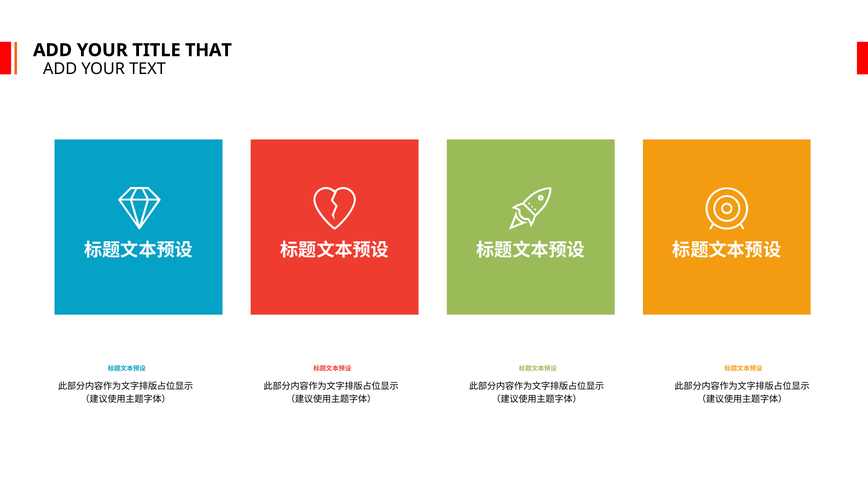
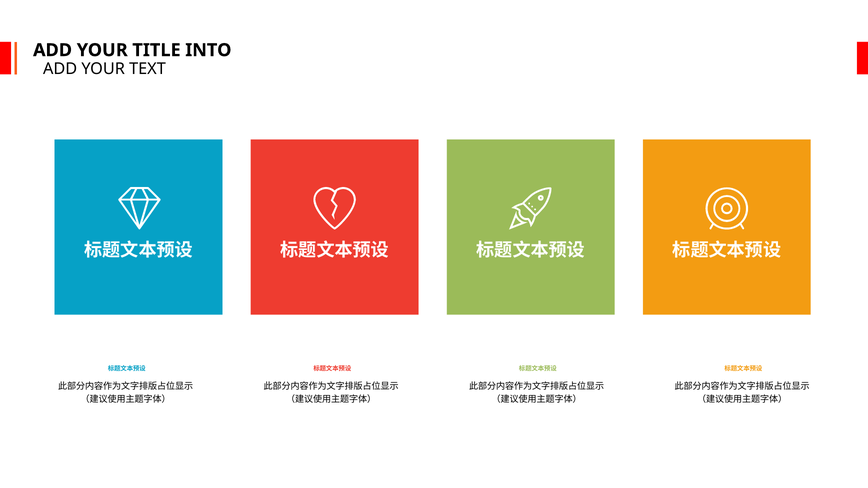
THAT: THAT -> INTO (208, 50)
